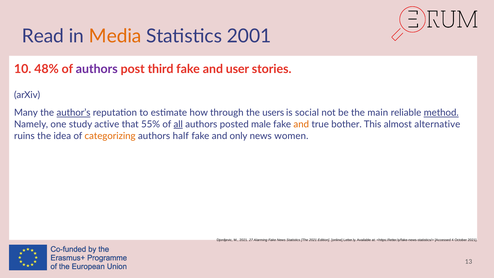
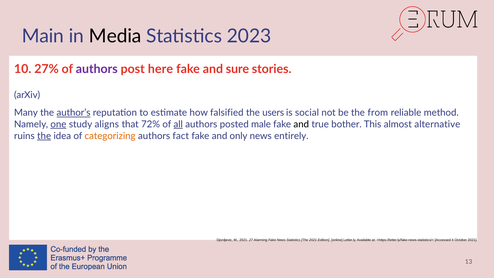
Read: Read -> Main (43, 36)
Media colour: orange -> black (115, 36)
2001: 2001 -> 2023 (249, 36)
48%: 48% -> 27% (46, 69)
third: third -> here (160, 69)
user: user -> sure (237, 69)
through: through -> falsified (227, 113)
main: main -> from (378, 113)
method underline: present -> none (441, 113)
one underline: none -> present (58, 124)
active: active -> aligns (107, 124)
55%: 55% -> 72% (151, 124)
and colour: orange -> black (301, 124)
the underline: none -> present (44, 136)
half: half -> fact (181, 136)
women: women -> entirely (291, 136)
